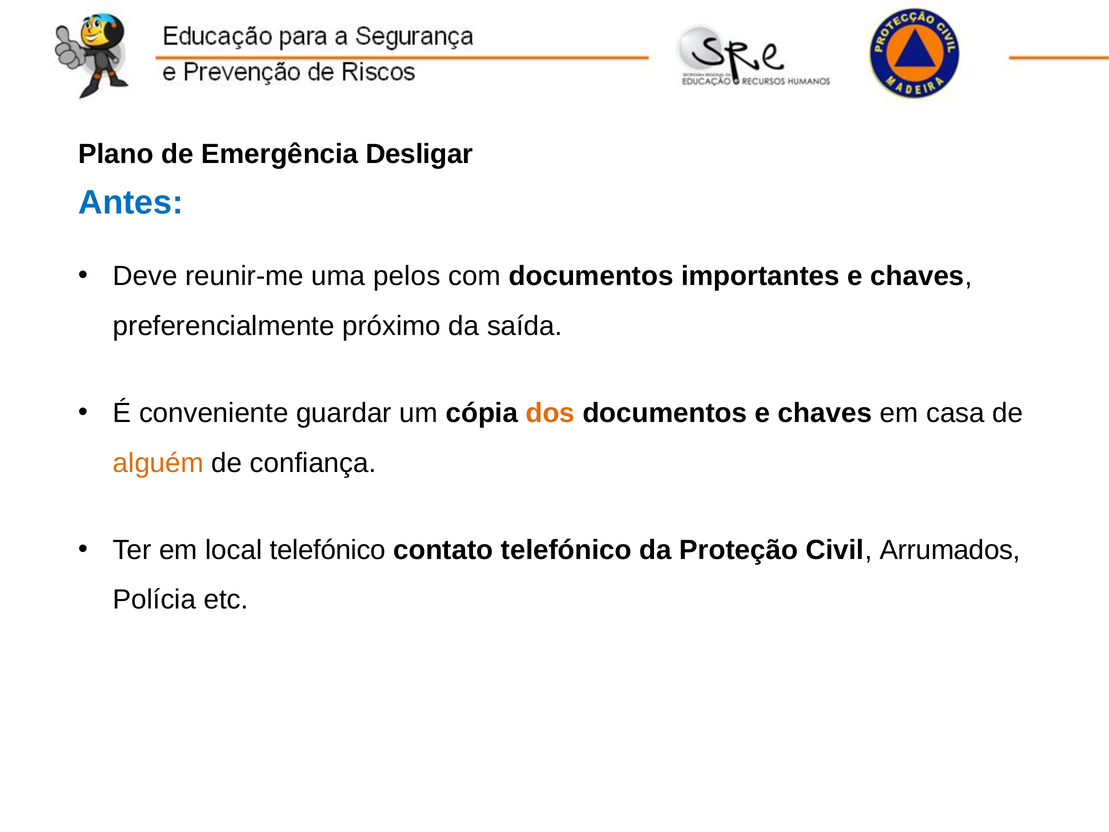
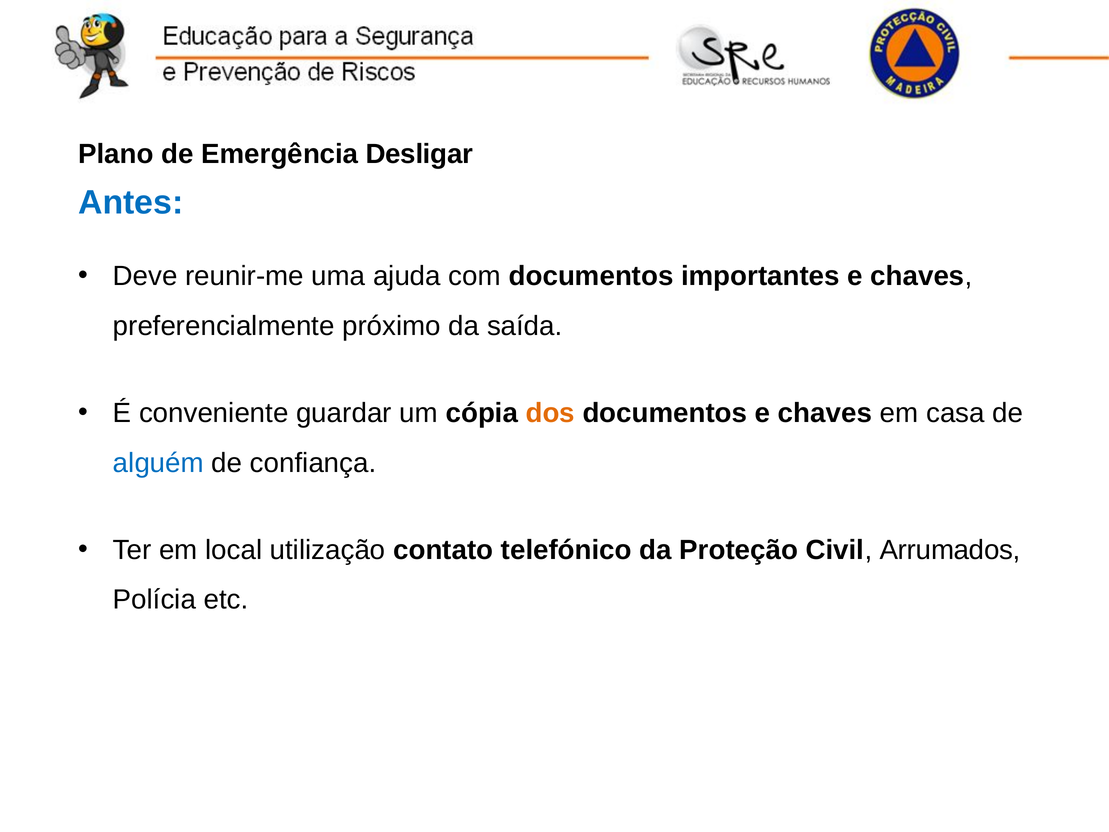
pelos: pelos -> ajuda (407, 276)
alguém colour: orange -> blue (158, 463)
local telefónico: telefónico -> utilização (328, 550)
